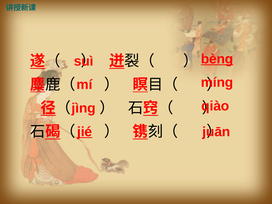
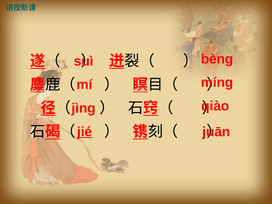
bèng underline: present -> none (217, 59)
